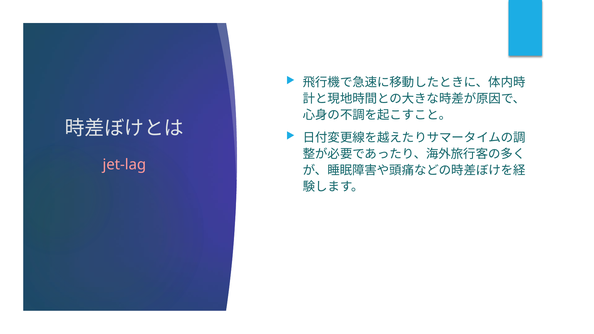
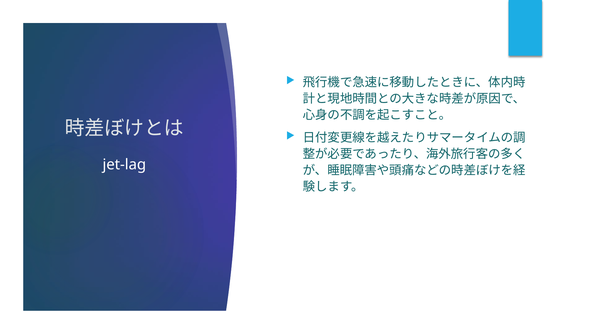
jet-lag colour: pink -> white (124, 165)
